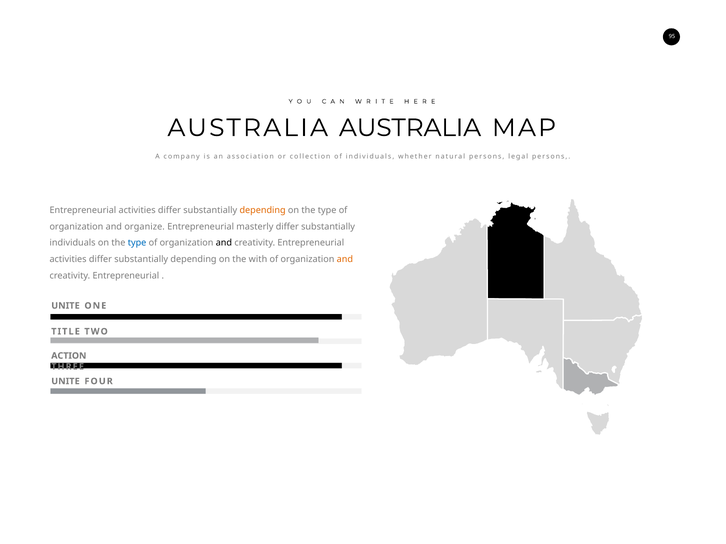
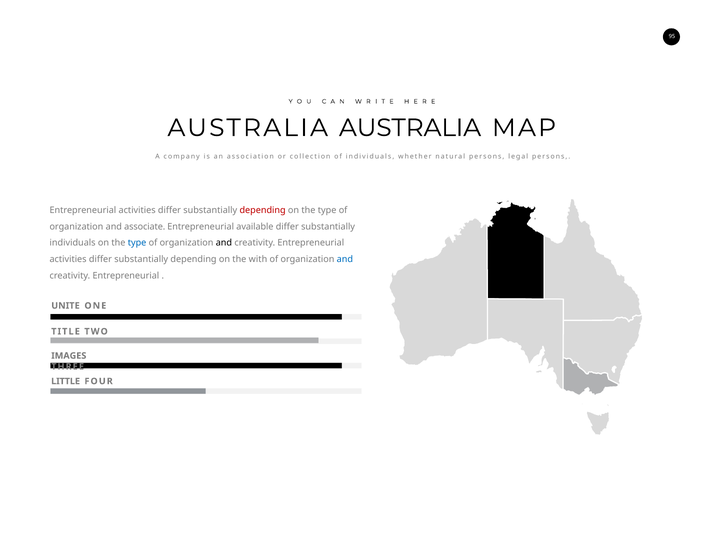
depending colour: orange -> red (263, 211)
organize: organize -> associate (145, 227)
masterly: masterly -> available (255, 227)
and colour: orange -> blue (345, 260)
ACTION: ACTION -> IMAGES (69, 356)
UNITE: UNITE -> LITTLE (66, 382)
